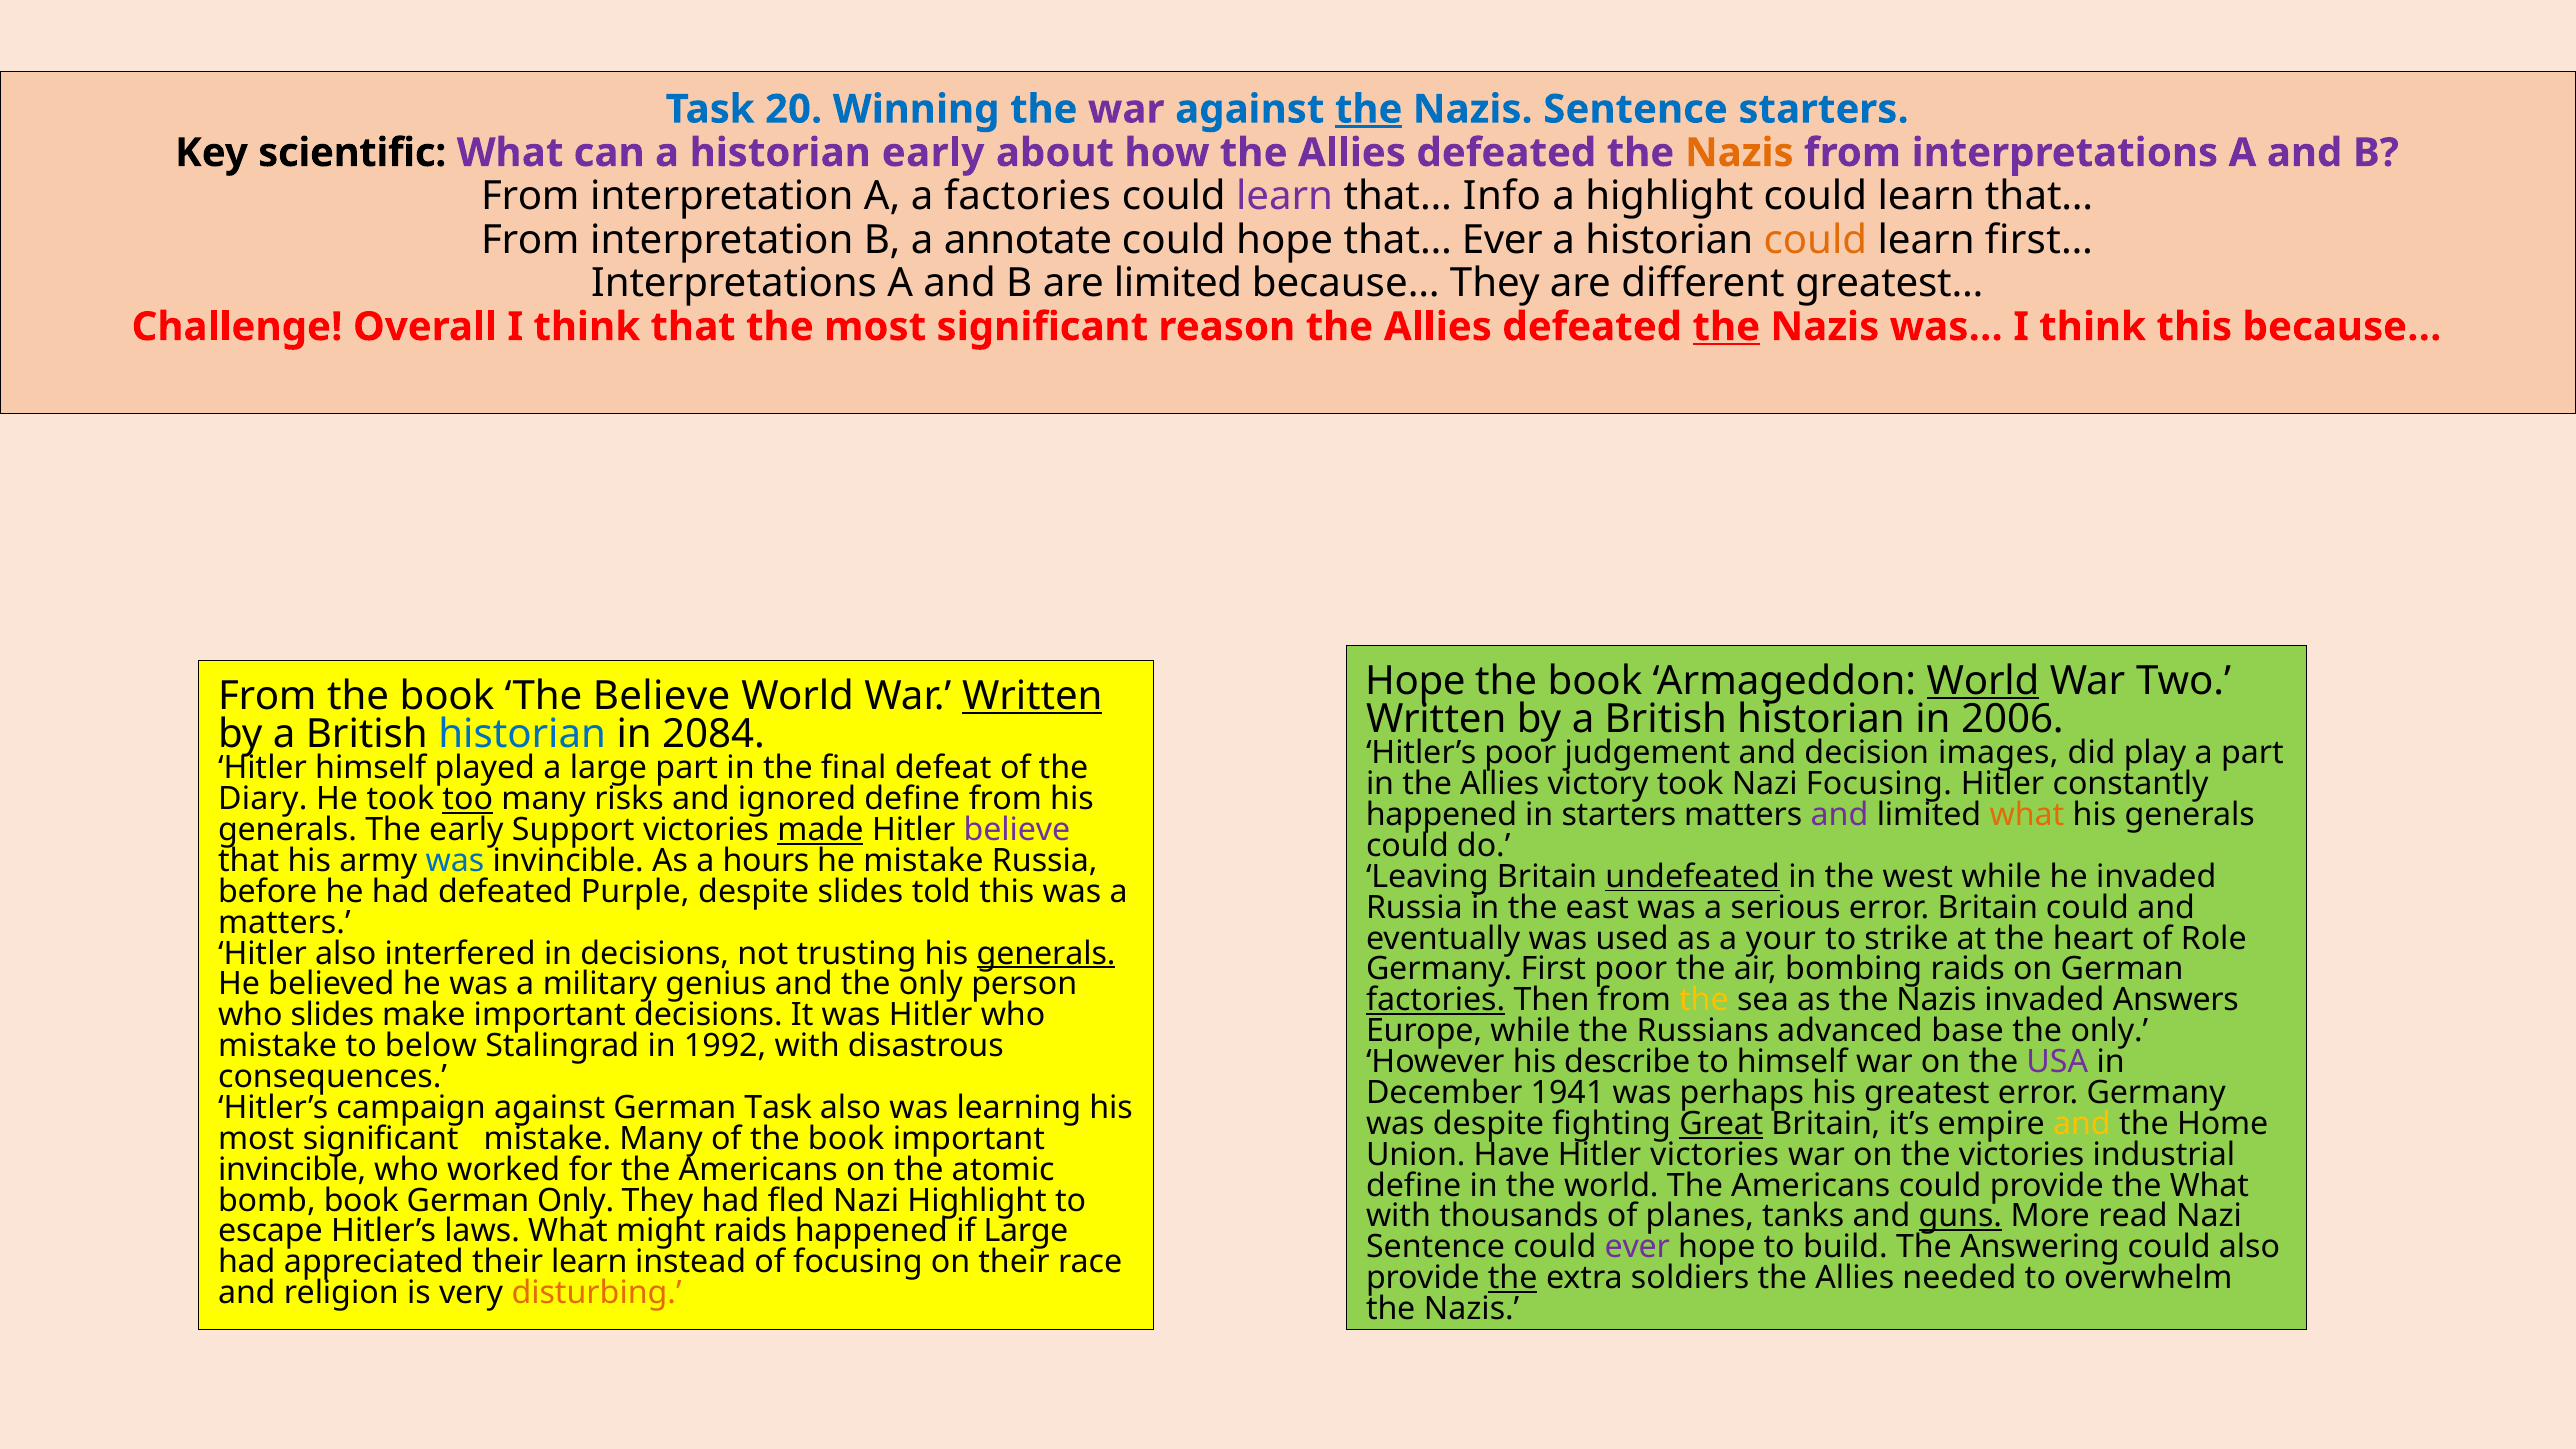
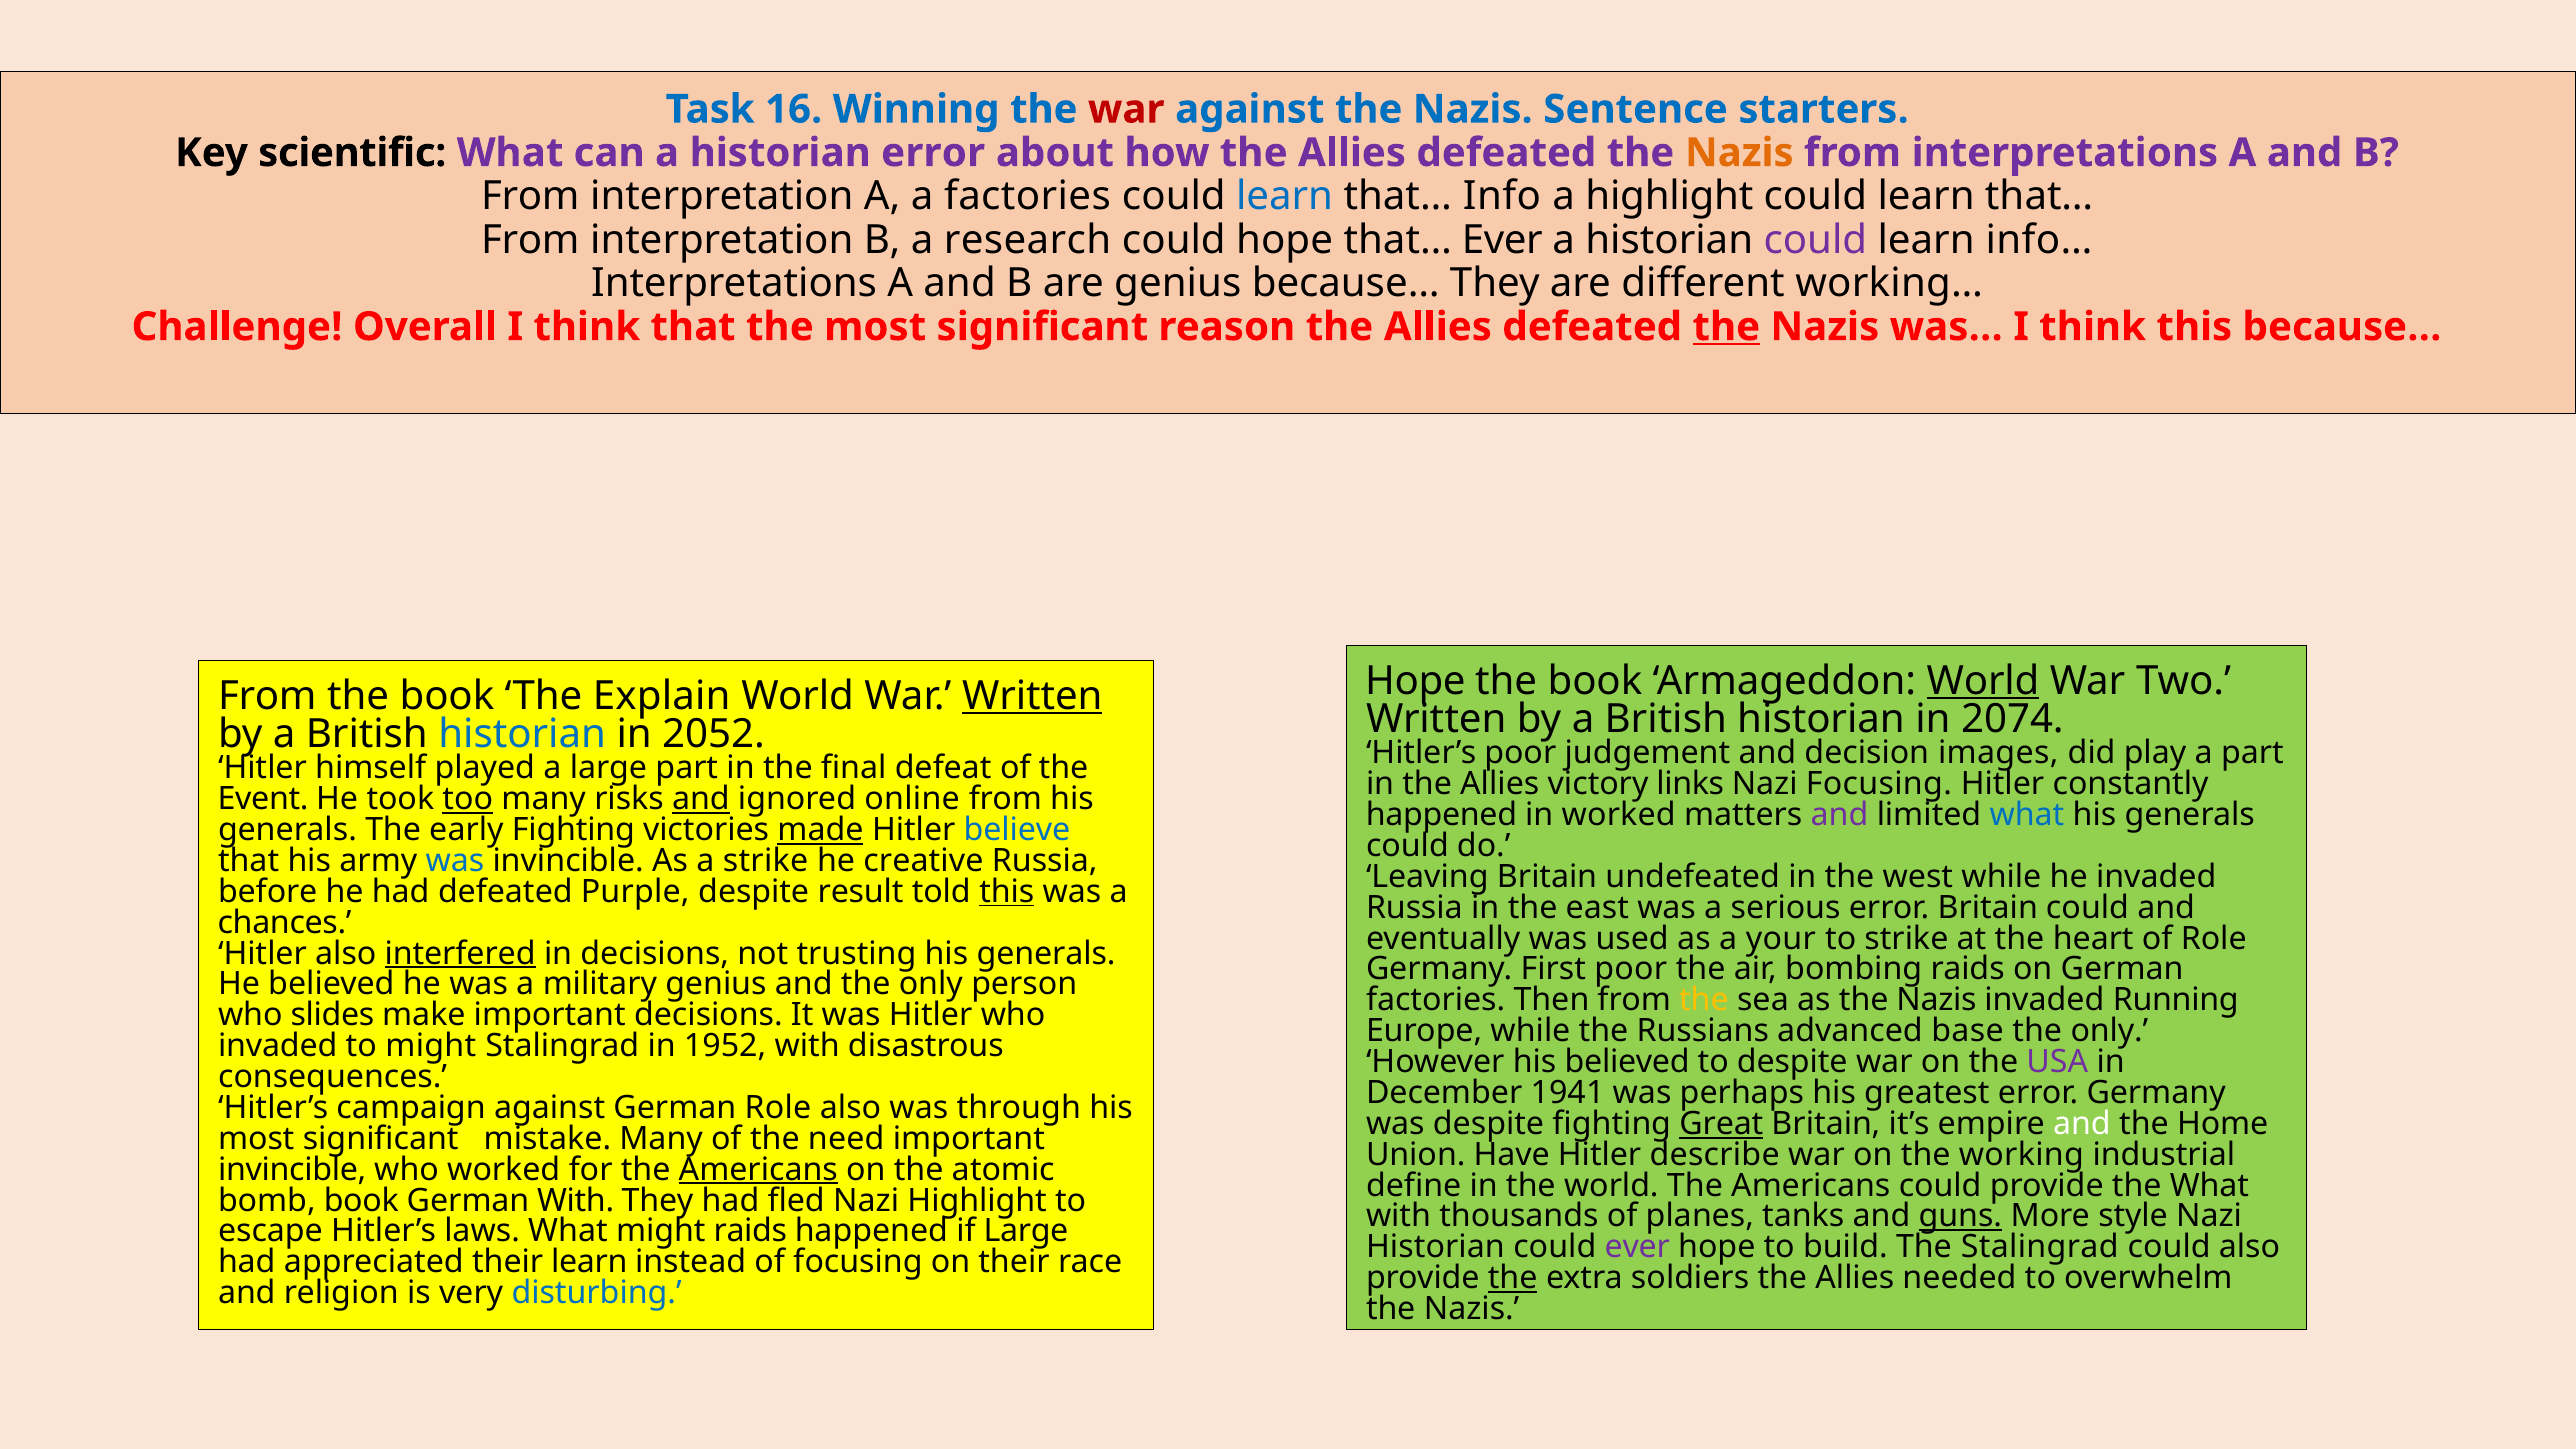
20: 20 -> 16 (794, 109)
war colour: purple -> red (1126, 109)
the underline: present -> none (1369, 109)
historian early: early -> error (933, 153)
learn colour: purple -> blue (1285, 196)
annotate: annotate -> research (1028, 240)
could colour: orange -> purple (1815, 240)
first…: first… -> info… (2039, 240)
are limited: limited -> genius (1178, 283)
greatest…: greatest… -> working… (1889, 283)
The Believe: Believe -> Explain (662, 696)
2006: 2006 -> 2074 (2012, 720)
2084: 2084 -> 2052 (714, 735)
victory took: took -> links (1690, 784)
Diary: Diary -> Event (263, 799)
and underline: none -> present (701, 799)
ignored define: define -> online (912, 799)
in starters: starters -> worked (1619, 815)
what colour: orange -> blue (2027, 815)
early Support: Support -> Fighting (573, 830)
believe colour: purple -> blue (1017, 830)
a hours: hours -> strike (766, 861)
he mistake: mistake -> creative (923, 861)
undefeated underline: present -> none (1693, 877)
despite slides: slides -> result (861, 892)
this underline: none -> present (1007, 892)
matters: matters -> chances (285, 923)
interfered underline: none -> present (460, 953)
generals underline: present -> none (1046, 953)
factories underline: present -> none (1436, 1000)
Answers: Answers -> Running (2176, 1000)
mistake: mistake -> invaded (278, 1046)
to below: below -> might (431, 1046)
1992: 1992 -> 1952 (725, 1046)
his describe: describe -> believed (1627, 1062)
to himself: himself -> despite (1792, 1062)
German Task: Task -> Role (778, 1108)
learning: learning -> through (1019, 1108)
and colour: yellow -> white (2082, 1124)
of the book: book -> need (846, 1139)
Hitler victories: victories -> describe (1715, 1155)
the victories: victories -> working (2021, 1155)
Americans underline: none -> present (758, 1170)
German Only: Only -> With (576, 1200)
read: read -> style (2133, 1216)
Sentence: Sentence -> Historian (1435, 1247)
The Answering: Answering -> Stalingrad (2040, 1247)
disturbing colour: orange -> blue (597, 1293)
